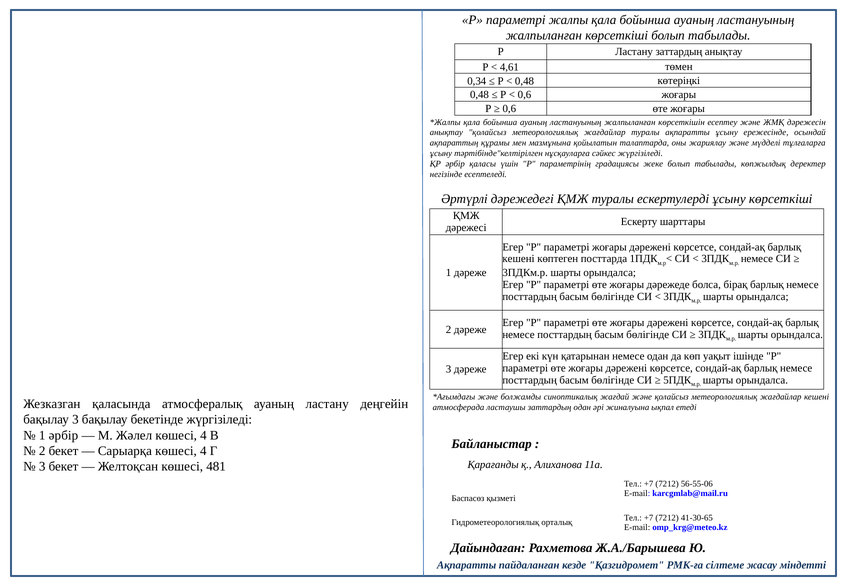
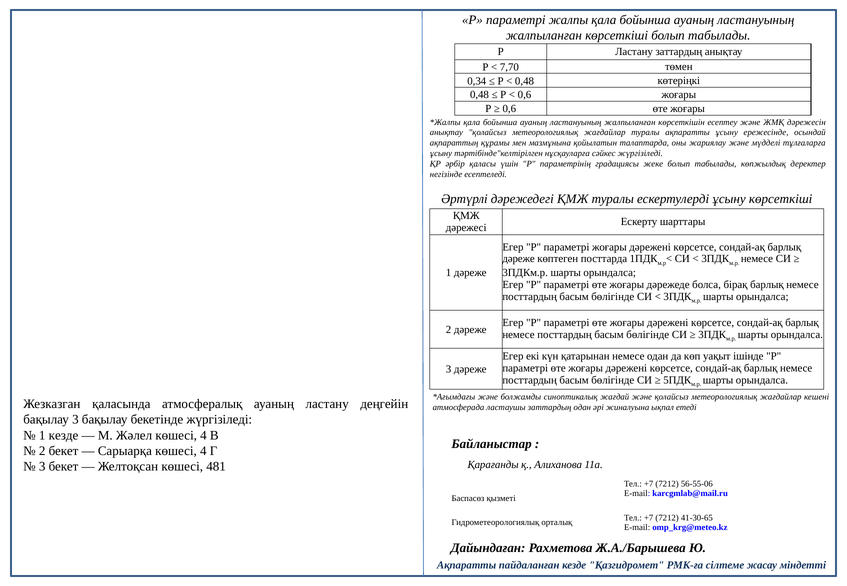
4,61: 4,61 -> 7,70 (509, 67)
кешені: кешені -> дәреже (519, 259)
1 әрбір: әрбір -> кезде (64, 436)
